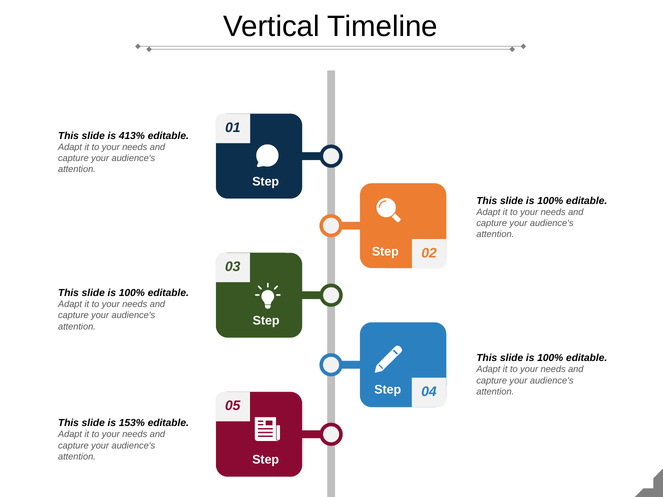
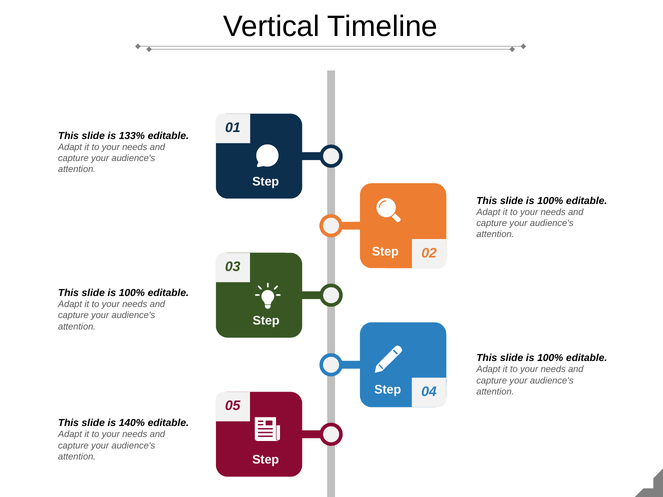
413%: 413% -> 133% (132, 136)
153%: 153% -> 140% (132, 423)
